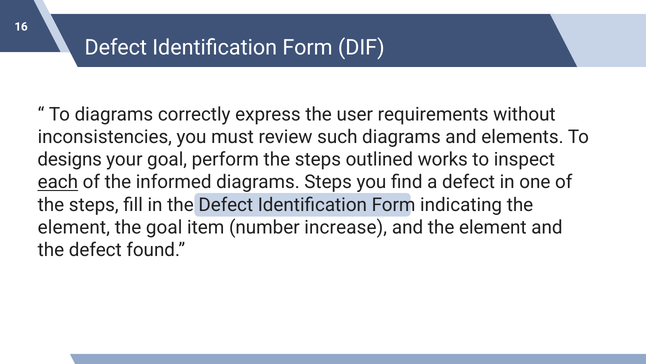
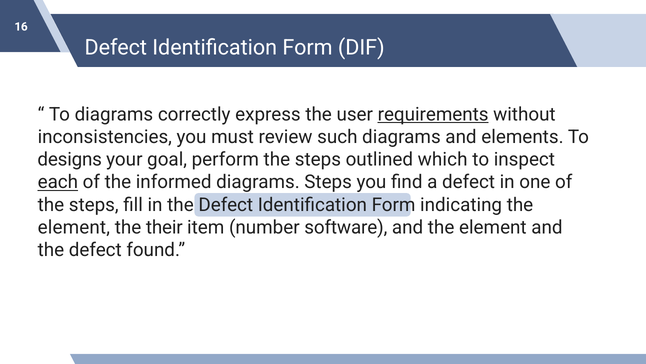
requirements underline: none -> present (433, 114)
works: works -> which (443, 159)
the goal: goal -> their (164, 227)
increase: increase -> software (346, 227)
